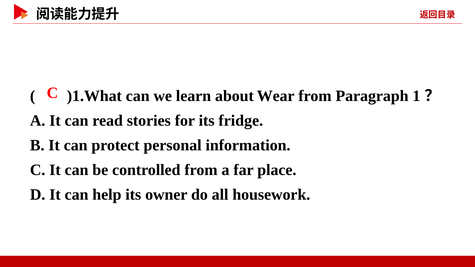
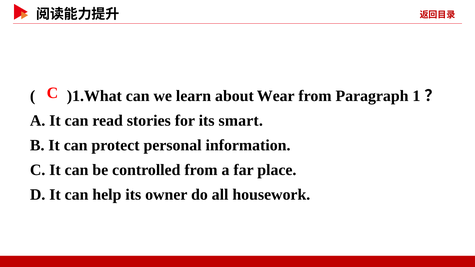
fridge: fridge -> smart (241, 121)
